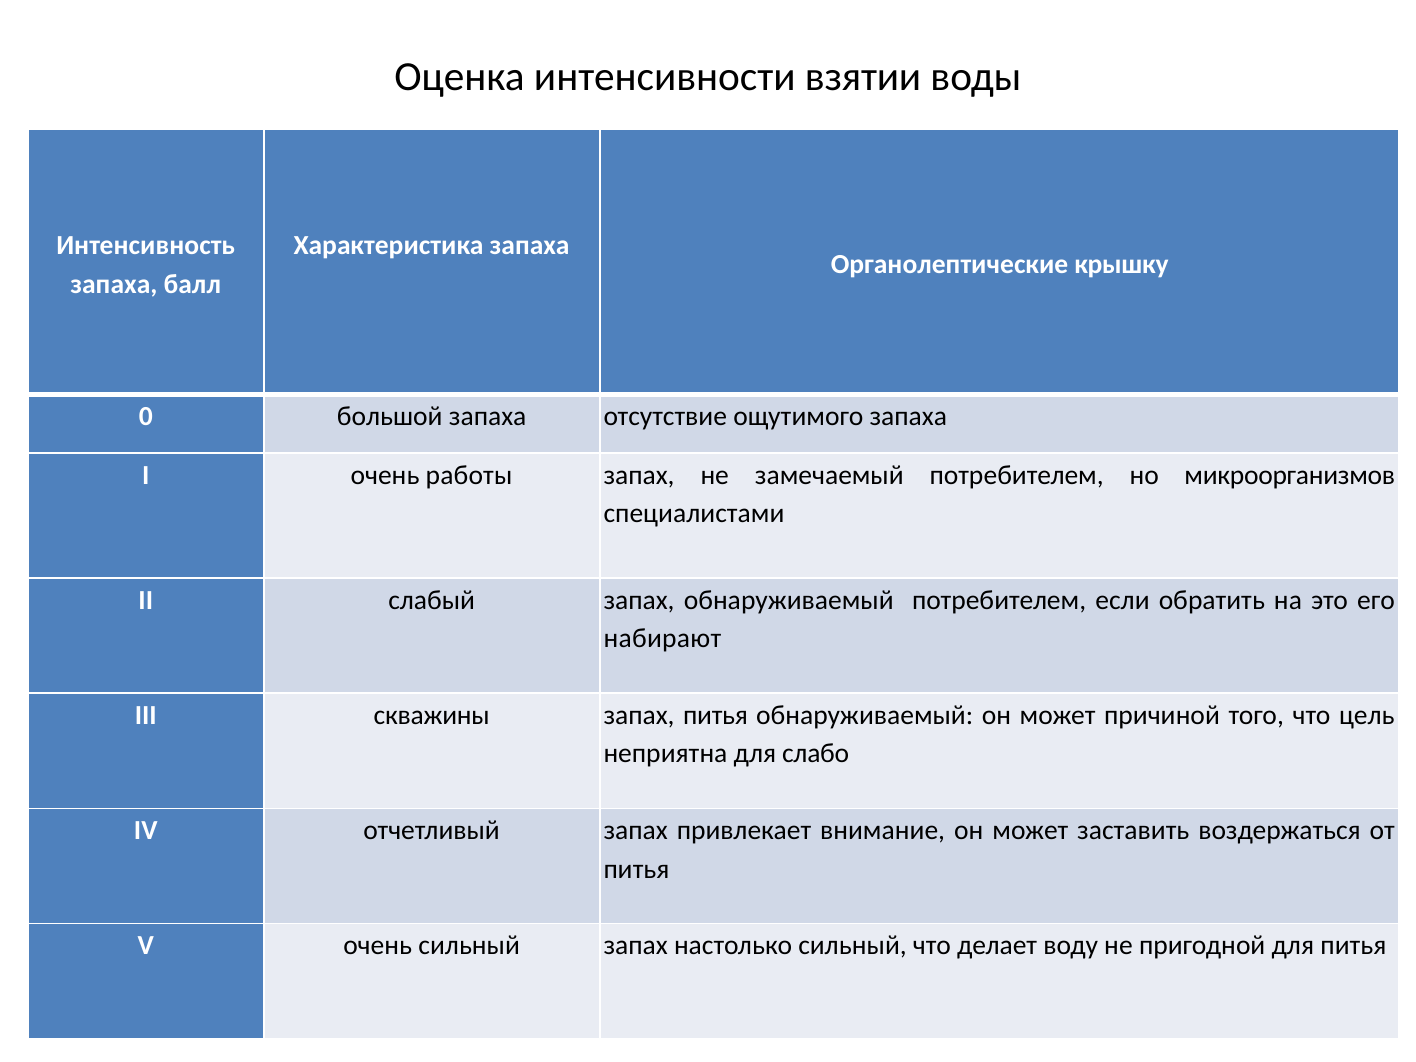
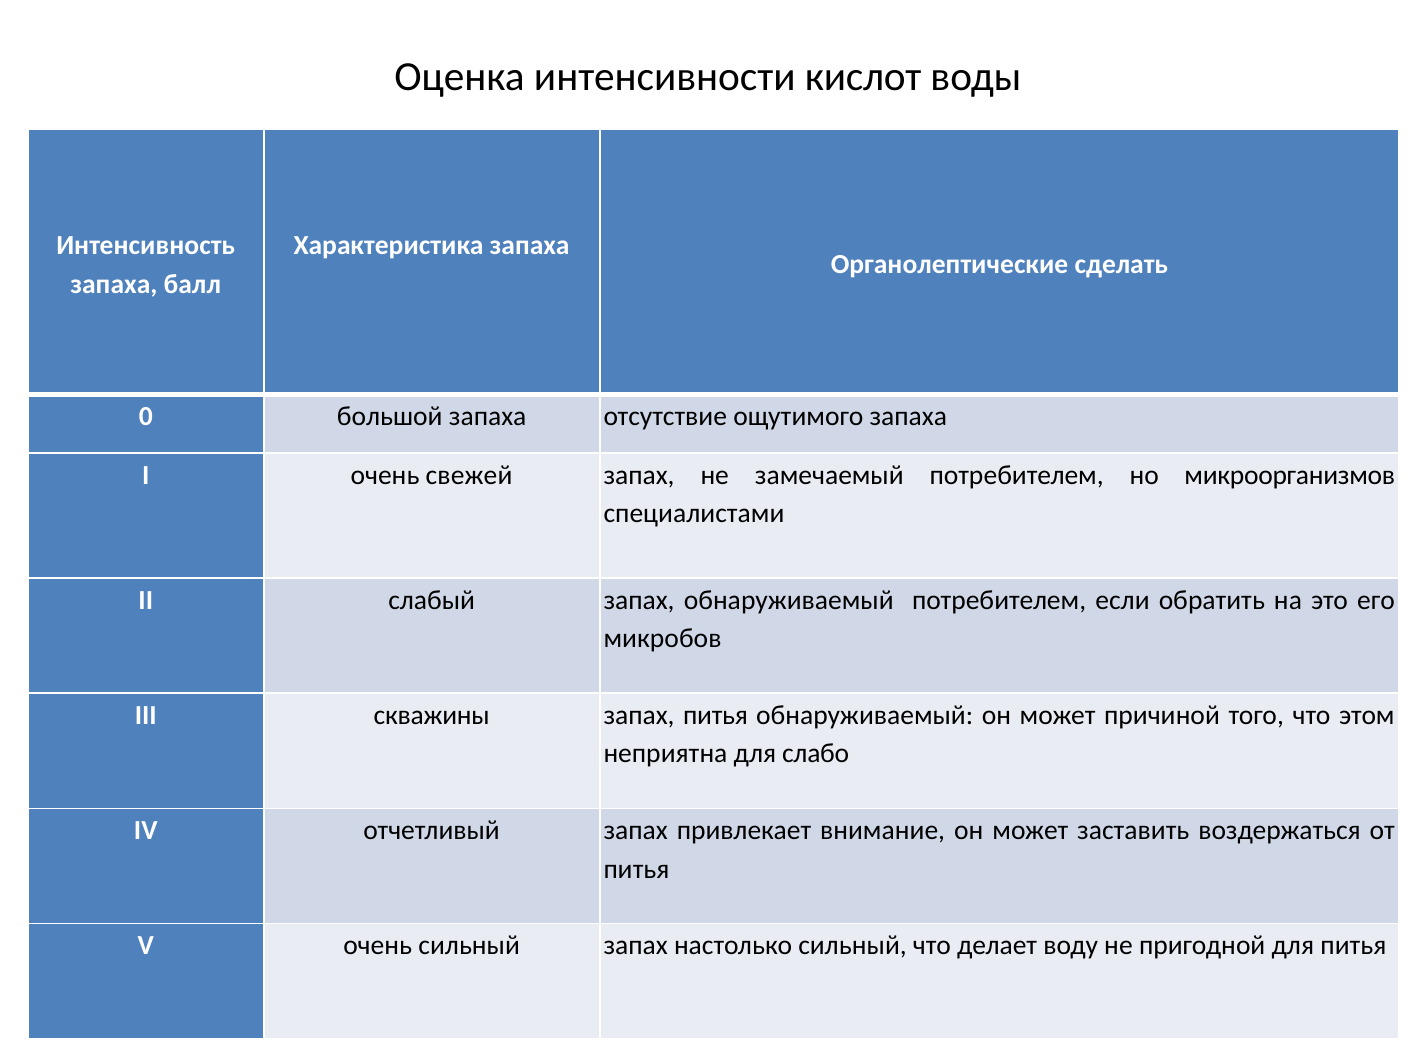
взятии: взятии -> кислот (863, 77)
крышку: крышку -> сделать (1121, 265)
работы: работы -> свежей (469, 475)
набирают: набирают -> микробов (663, 639)
цель: цель -> этом (1367, 715)
